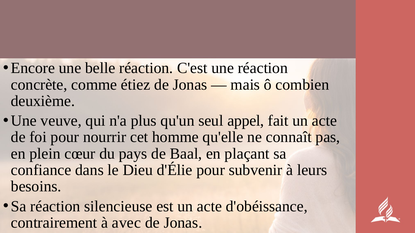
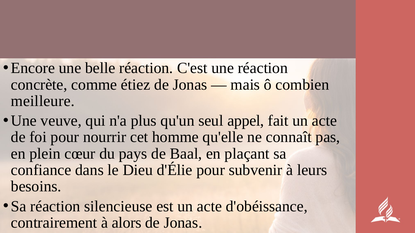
deuxième: deuxième -> meilleure (43, 101)
avec: avec -> alors (127, 223)
